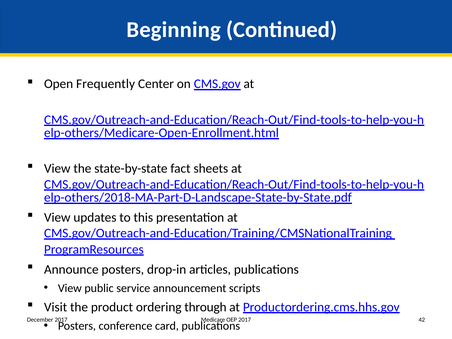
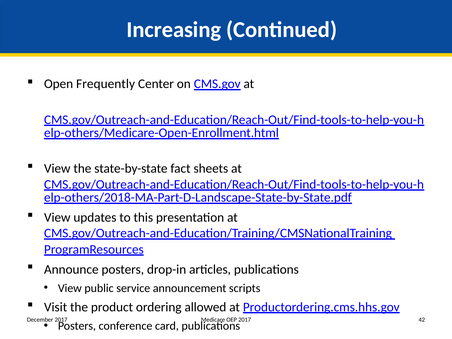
Beginning: Beginning -> Increasing (174, 30)
through: through -> allowed (205, 307)
